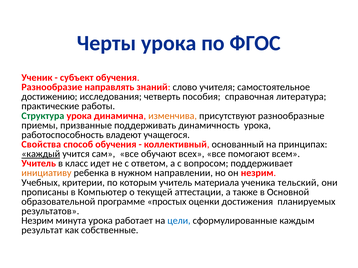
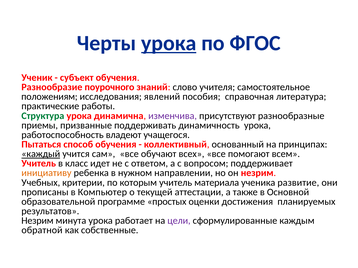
урока underline: none -> present (169, 43)
направлять: направлять -> поурочного (109, 87)
достижению: достижению -> положениям (49, 97)
четверть: четверть -> явлений (162, 97)
изменчива colour: orange -> purple (173, 116)
Свойства: Свойства -> Пытаться (41, 145)
тельский: тельский -> развитие (298, 183)
цели colour: blue -> purple (179, 221)
результат: результат -> обратной (42, 231)
